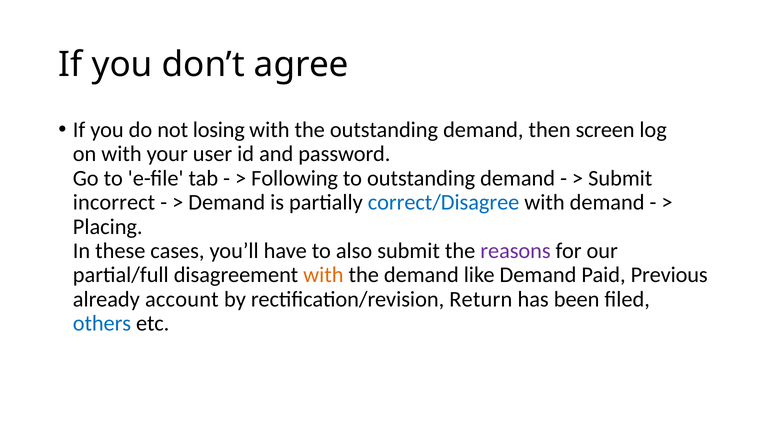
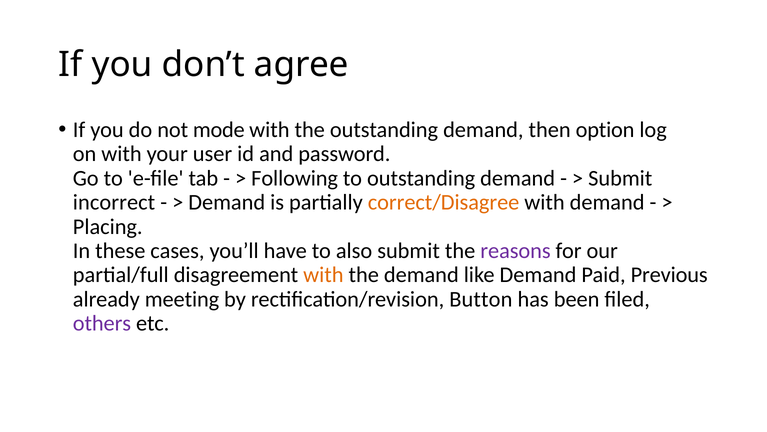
losing: losing -> mode (219, 130)
screen: screen -> option (605, 130)
correct/Disagree colour: blue -> orange (444, 202)
account: account -> meeting (182, 299)
Return: Return -> Button (481, 299)
others colour: blue -> purple (102, 323)
